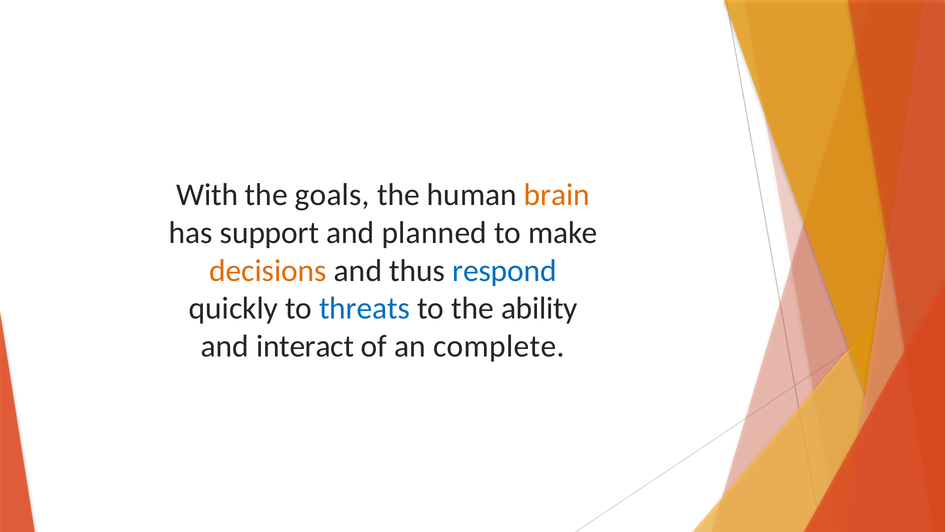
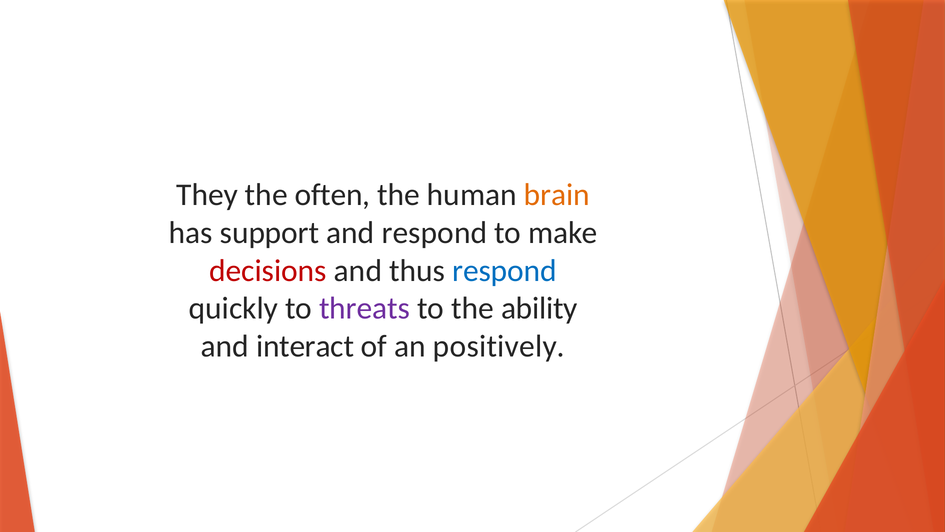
With: With -> They (207, 195)
goals: goals -> often (333, 195)
and planned: planned -> respond (434, 233)
decisions colour: orange -> red (268, 270)
threats colour: blue -> purple (365, 308)
complete: complete -> positively (499, 346)
